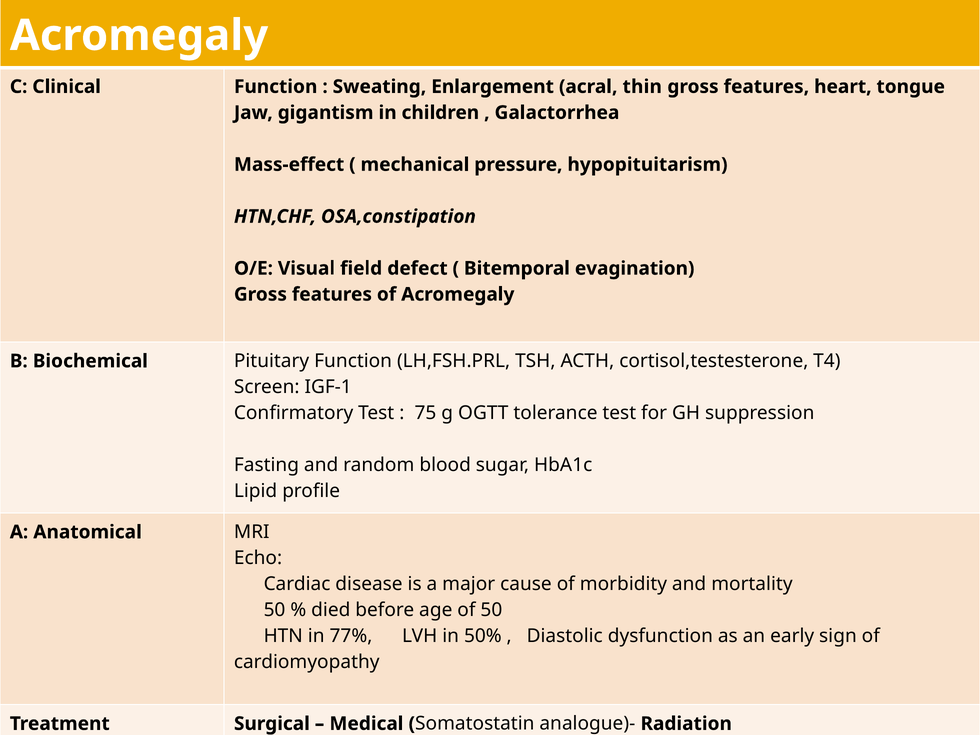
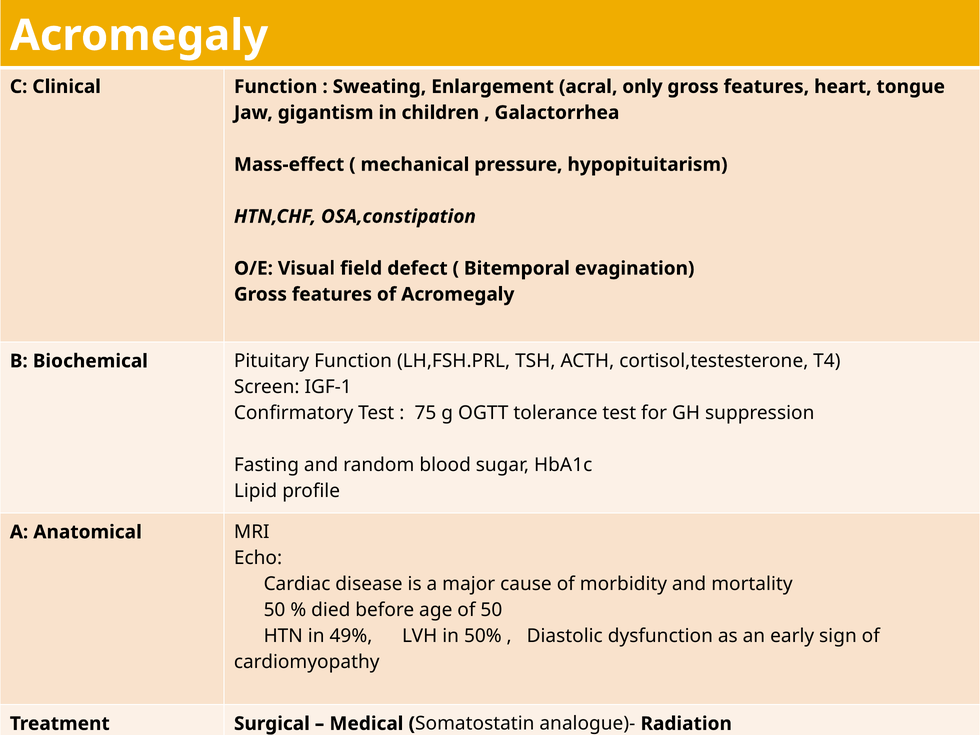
thin: thin -> only (642, 87)
77%: 77% -> 49% (351, 636)
